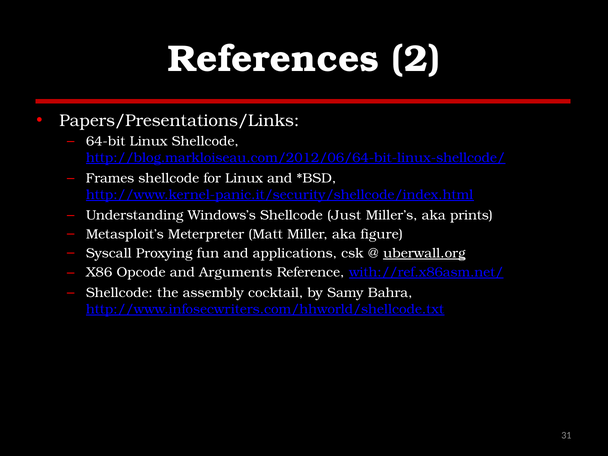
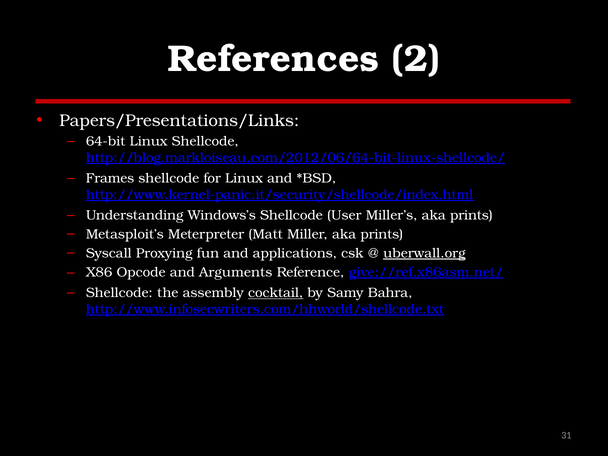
Just: Just -> User (344, 215)
Miller aka figure: figure -> prints (382, 234)
with://ref.x86asm.net/: with://ref.x86asm.net/ -> give://ref.x86asm.net/ (426, 272)
cocktail underline: none -> present (276, 293)
